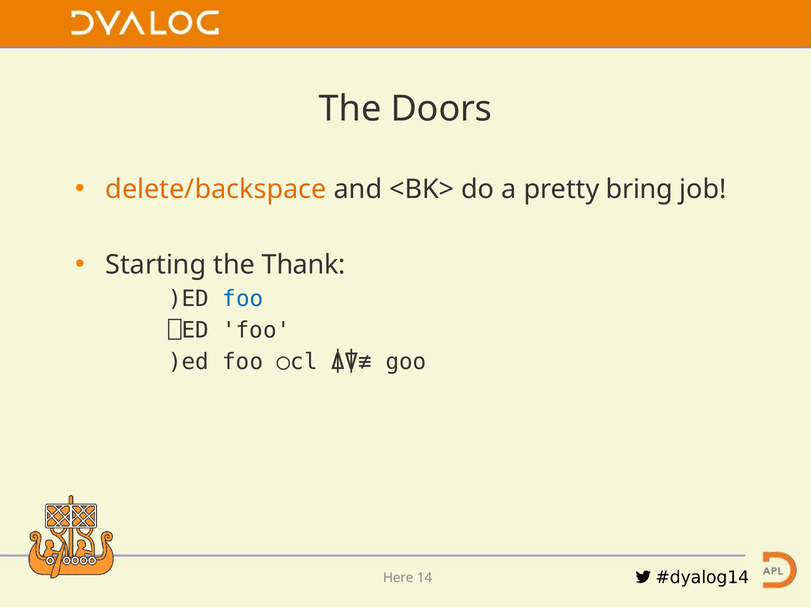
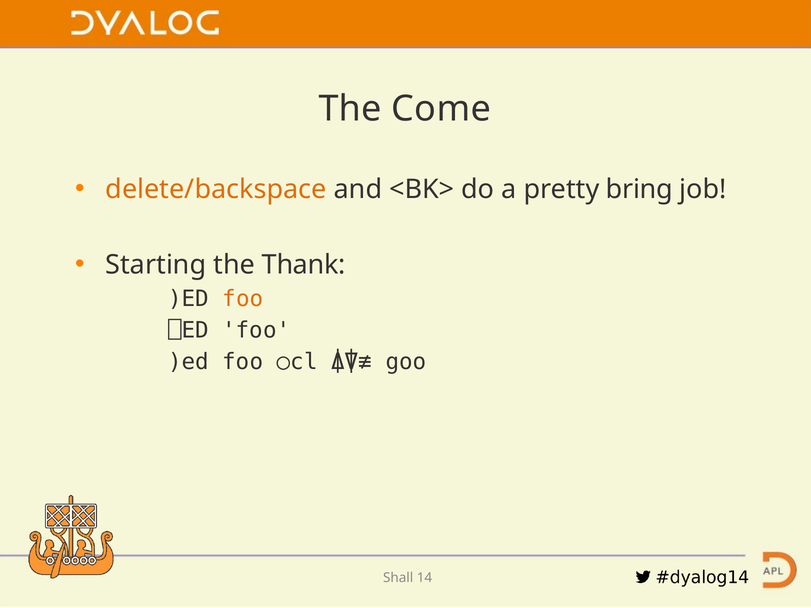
Doors: Doors -> Come (441, 109)
foo colour: blue -> orange (243, 299)
Here: Here -> Shall (398, 578)
